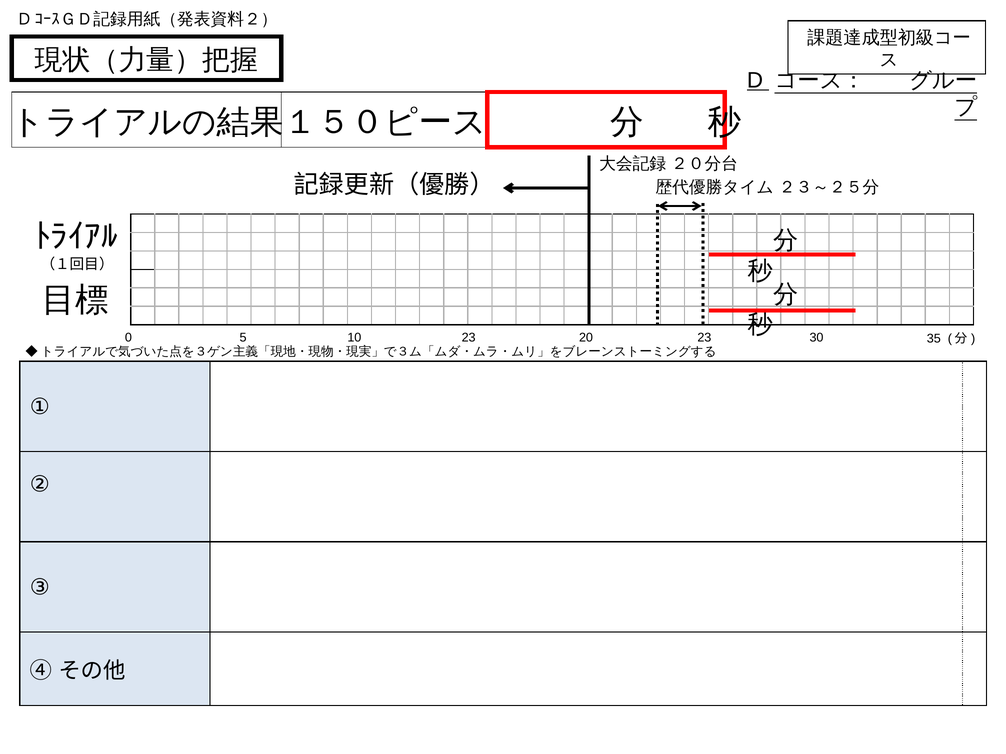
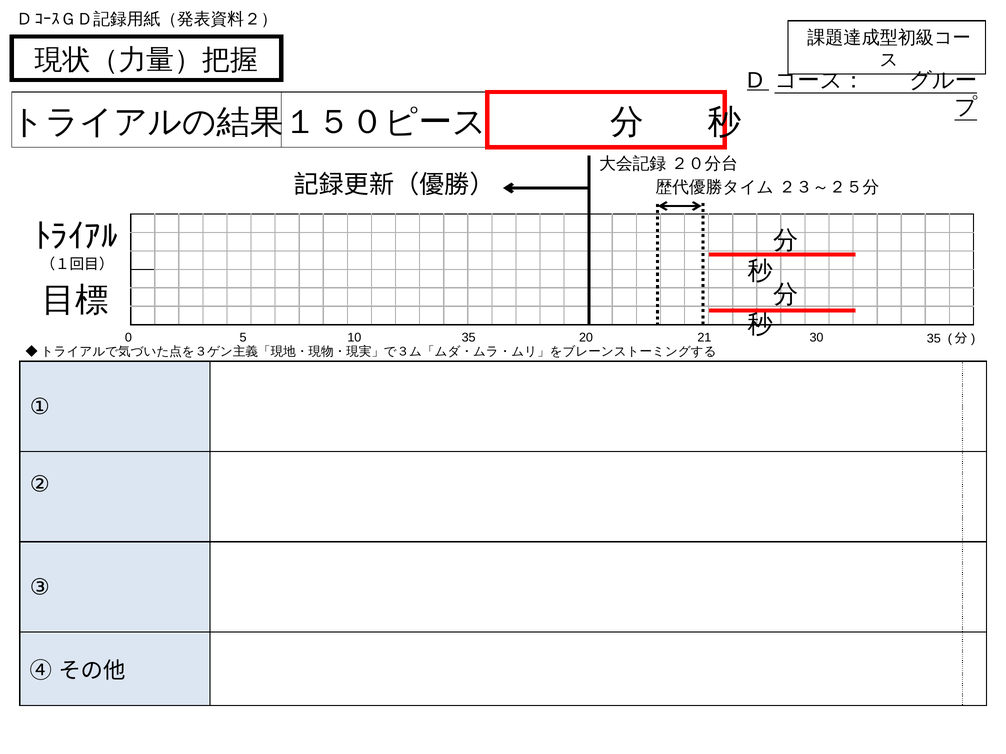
10 23: 23 -> 35 (469, 338)
20 23: 23 -> 21 (704, 338)
